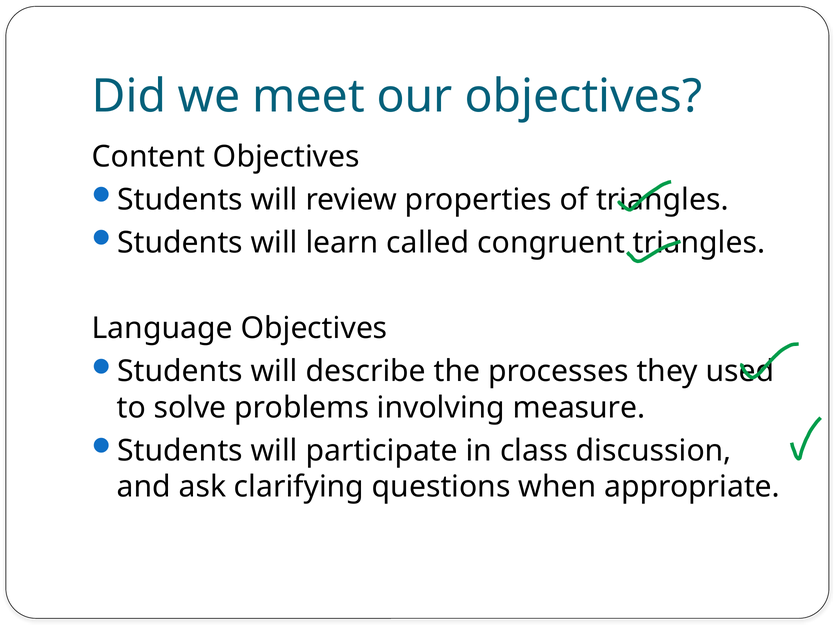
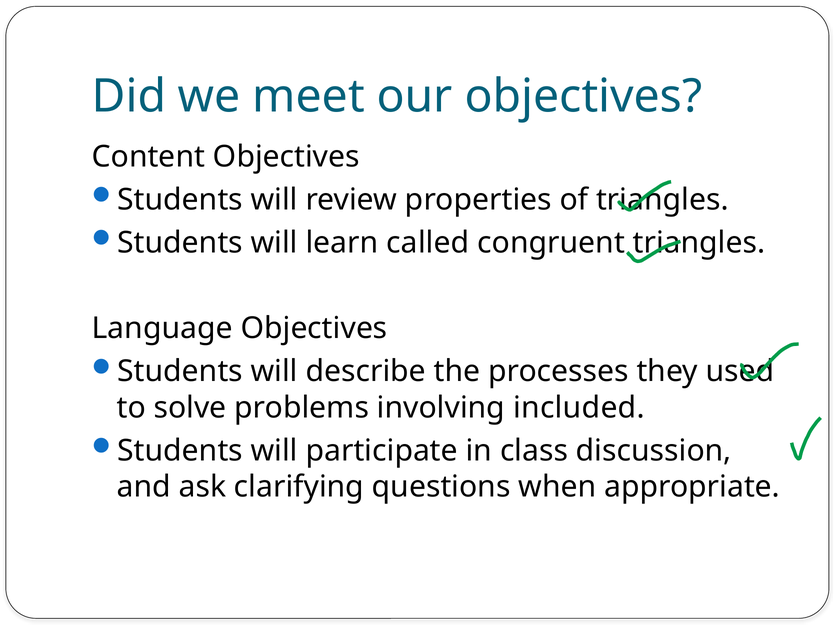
measure: measure -> included (579, 407)
